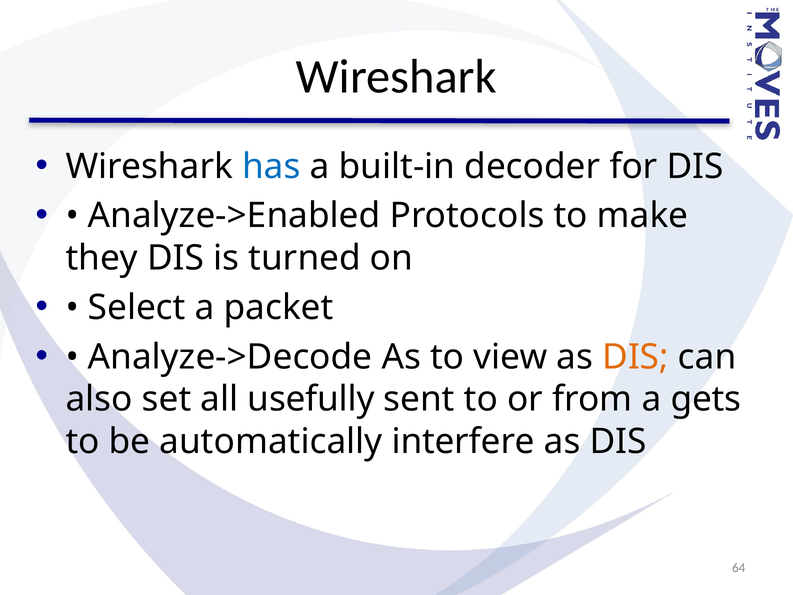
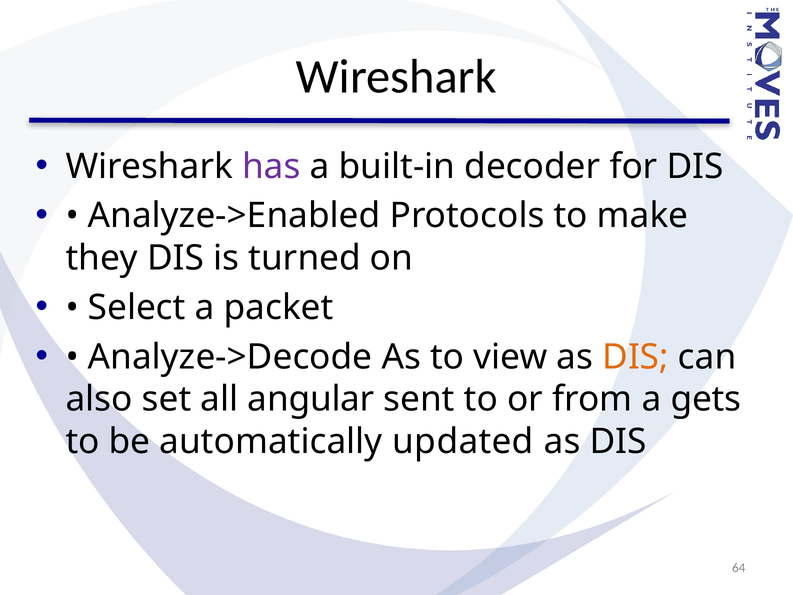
has colour: blue -> purple (271, 166)
usefully: usefully -> angular (311, 399)
interfere: interfere -> updated (463, 441)
